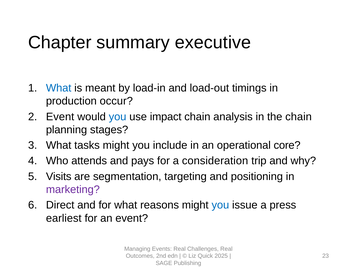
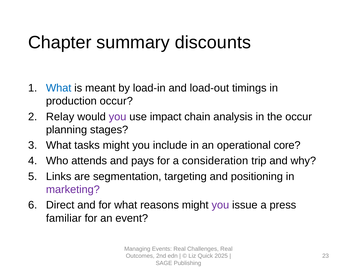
executive: executive -> discounts (213, 42)
Event: Event -> Relay (60, 117)
you colour: blue -> purple (118, 117)
the chain: chain -> occur (299, 117)
Visits: Visits -> Links (59, 176)
you colour: blue -> purple (220, 205)
earliest: earliest -> familiar (64, 218)
